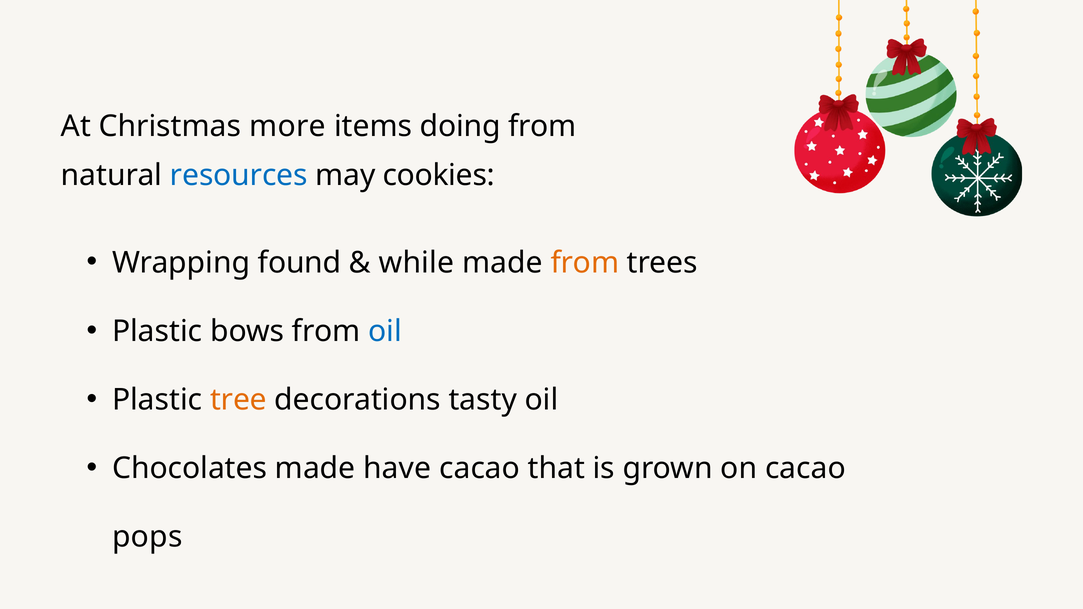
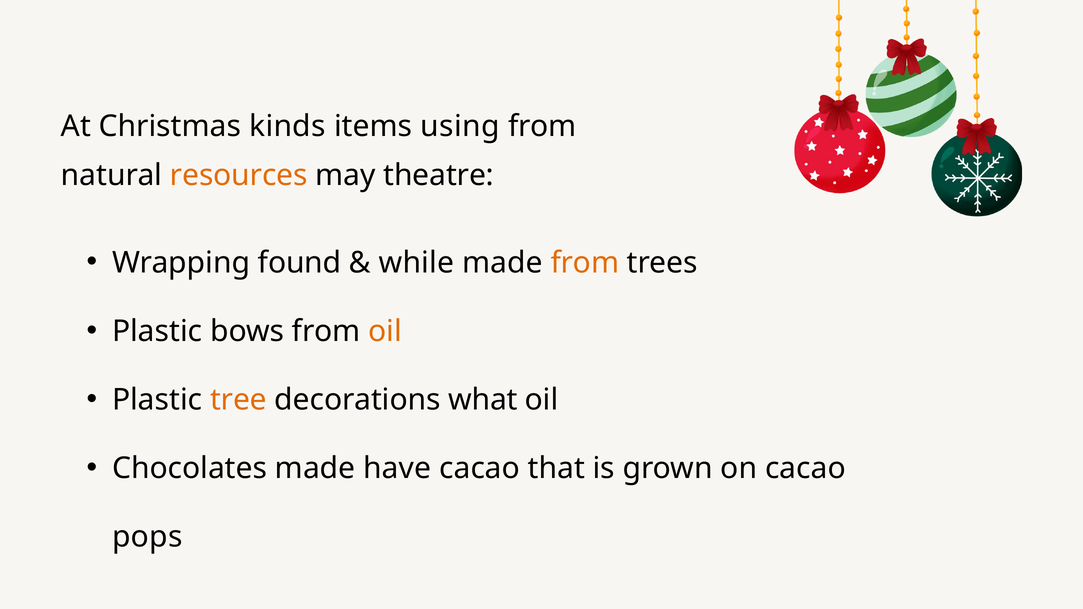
more: more -> kinds (287, 126)
doing: doing -> using (460, 126)
resources colour: blue -> orange (239, 176)
cookies: cookies -> theatre (439, 176)
oil colour: blue -> orange (385, 331)
tasty: tasty -> what (483, 400)
